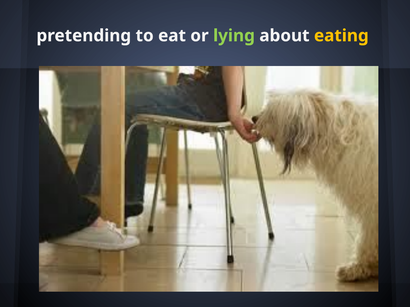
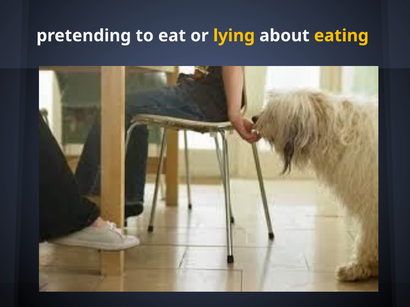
lying colour: light green -> yellow (234, 36)
